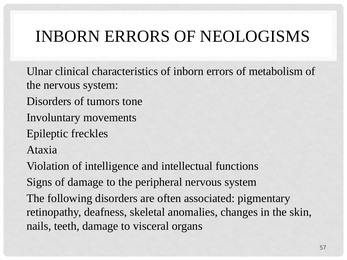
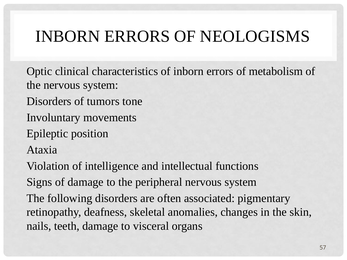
Ulnar: Ulnar -> Optic (39, 71)
freckles: freckles -> position (90, 134)
